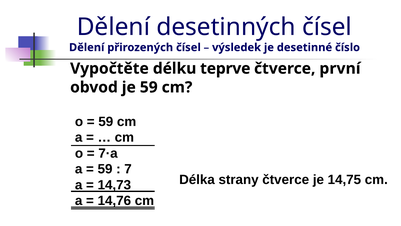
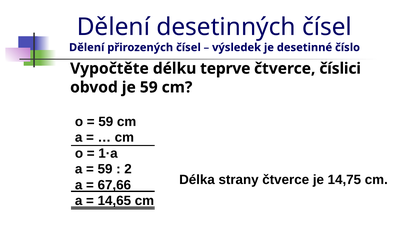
první: první -> číslici (340, 68)
7·a: 7·a -> 1·a (108, 153)
7: 7 -> 2 (128, 169)
14,73: 14,73 -> 67,66 (114, 185)
14,76: 14,76 -> 14,65 (114, 200)
